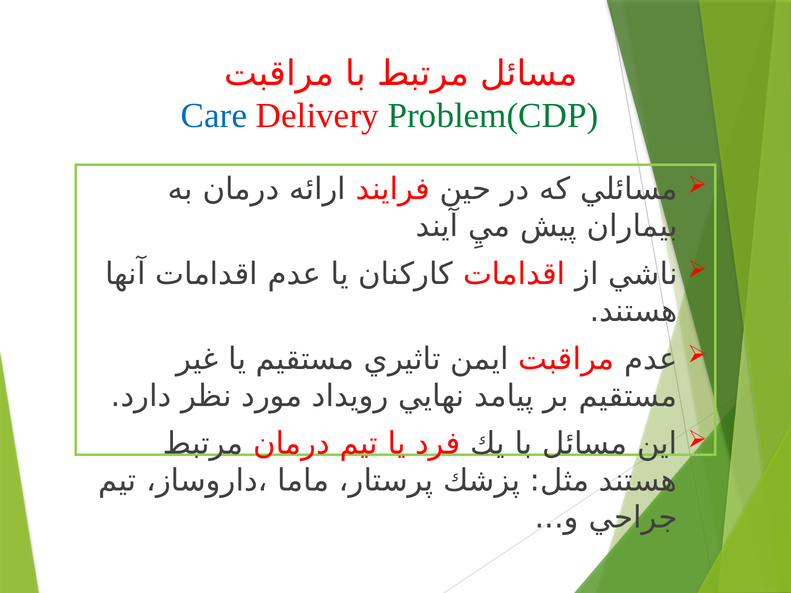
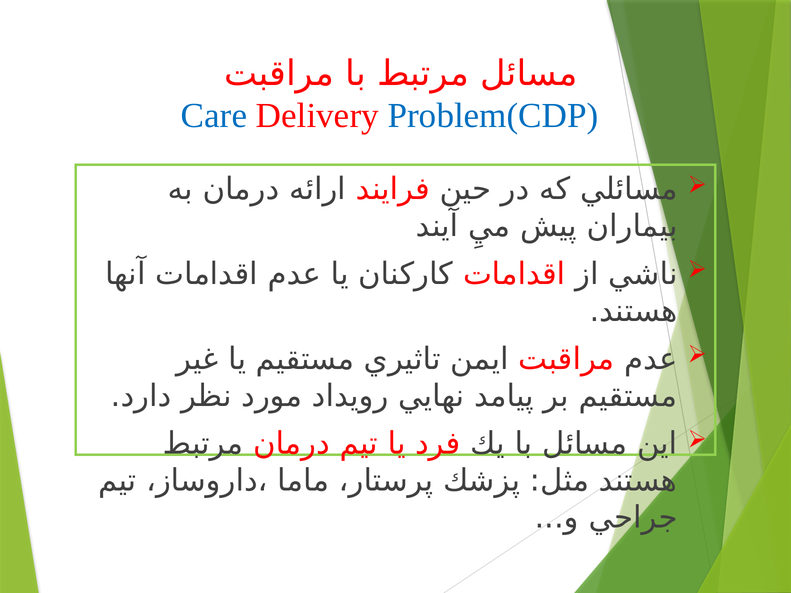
Problem(CDP colour: green -> blue (493, 116)
